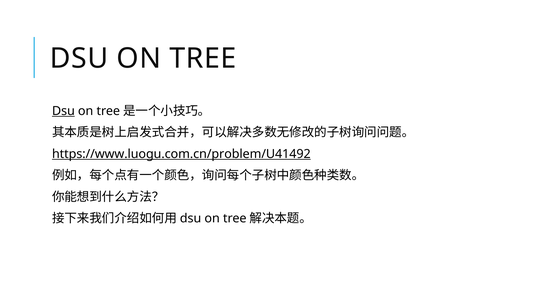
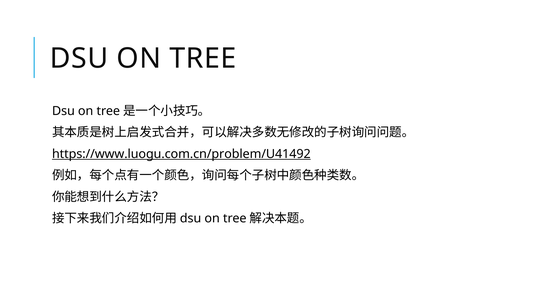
Dsu underline: present -> none (63, 111)
